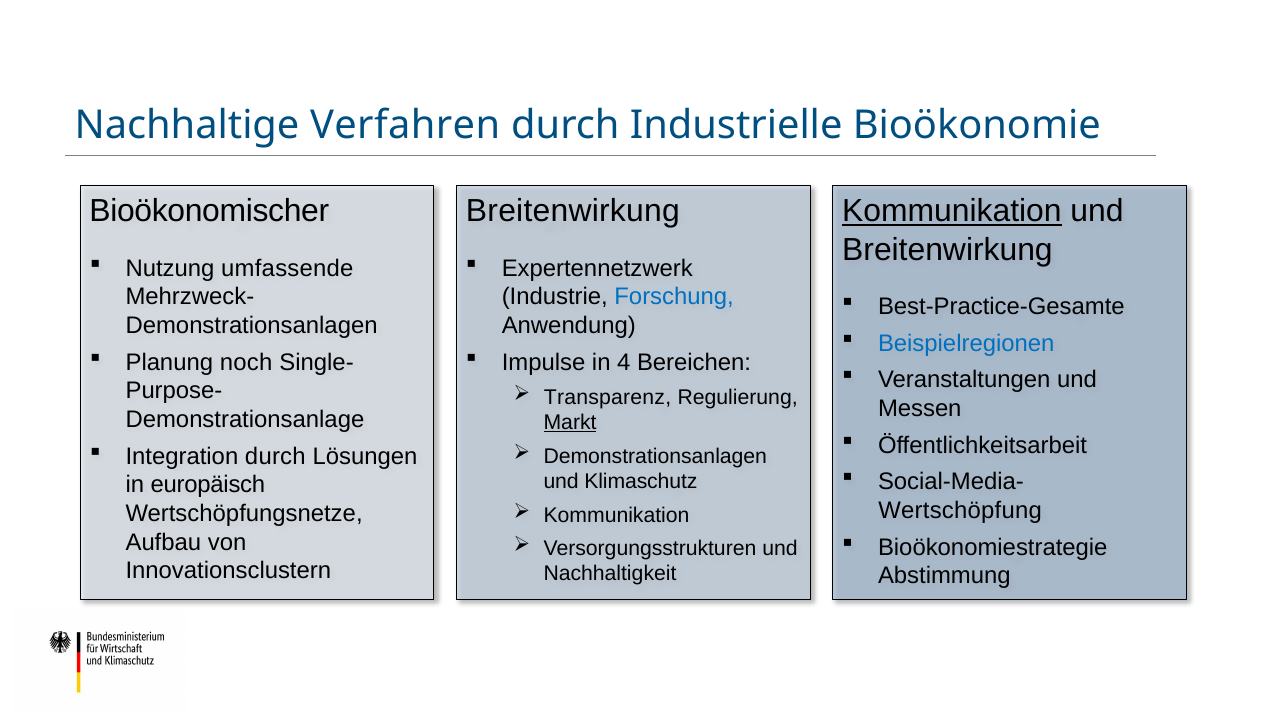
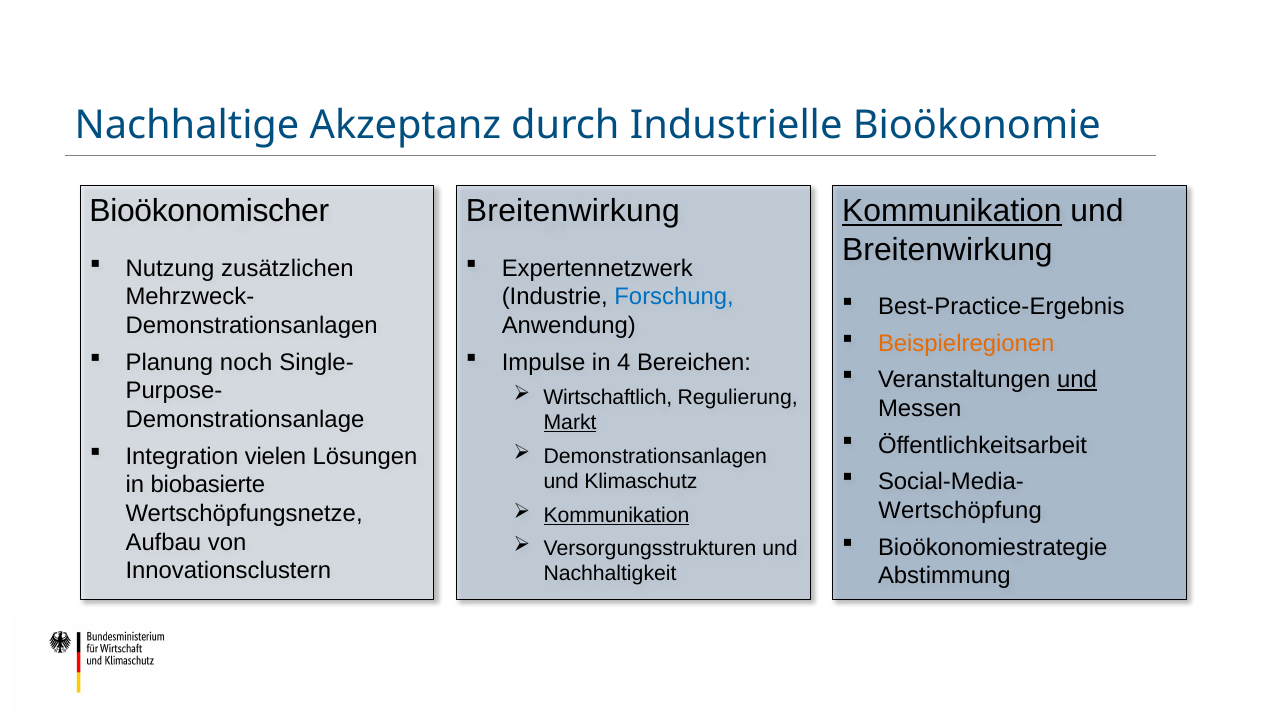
Verfahren: Verfahren -> Akzeptanz (405, 125)
umfassende: umfassende -> zusätzlichen (287, 268)
Best-Practice-Gesamte: Best-Practice-Gesamte -> Best-Practice-Ergebnis (1001, 306)
Beispielregionen colour: blue -> orange (966, 343)
und underline: none -> present (1077, 380)
Transparenz: Transparenz -> Wirtschaftlich (608, 397)
Integration durch: durch -> vielen (276, 456)
europäisch: europäisch -> biobasierte (208, 485)
Kommunikation underline: none -> present (617, 515)
